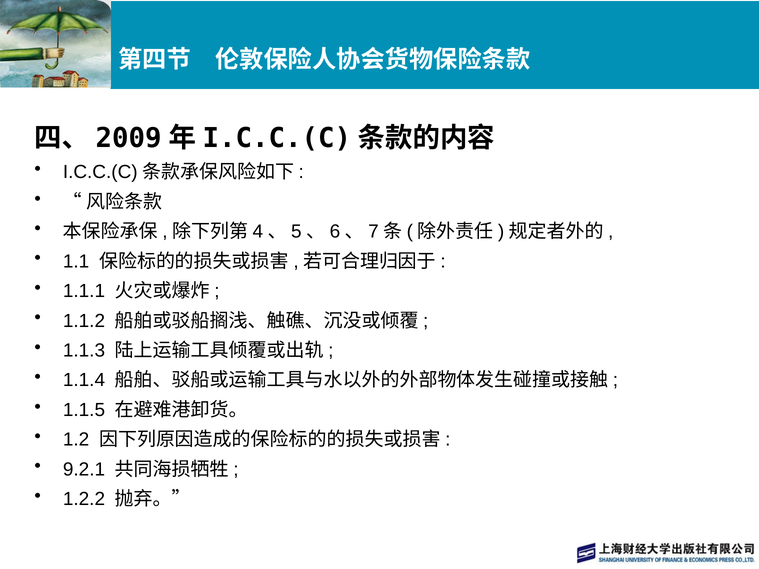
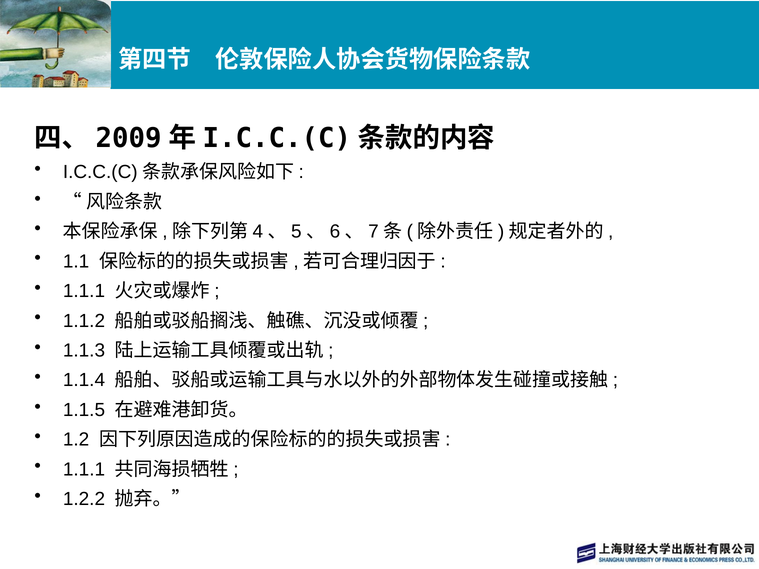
9.2.1: 9.2.1 -> 1.1.1 (84, 470)
